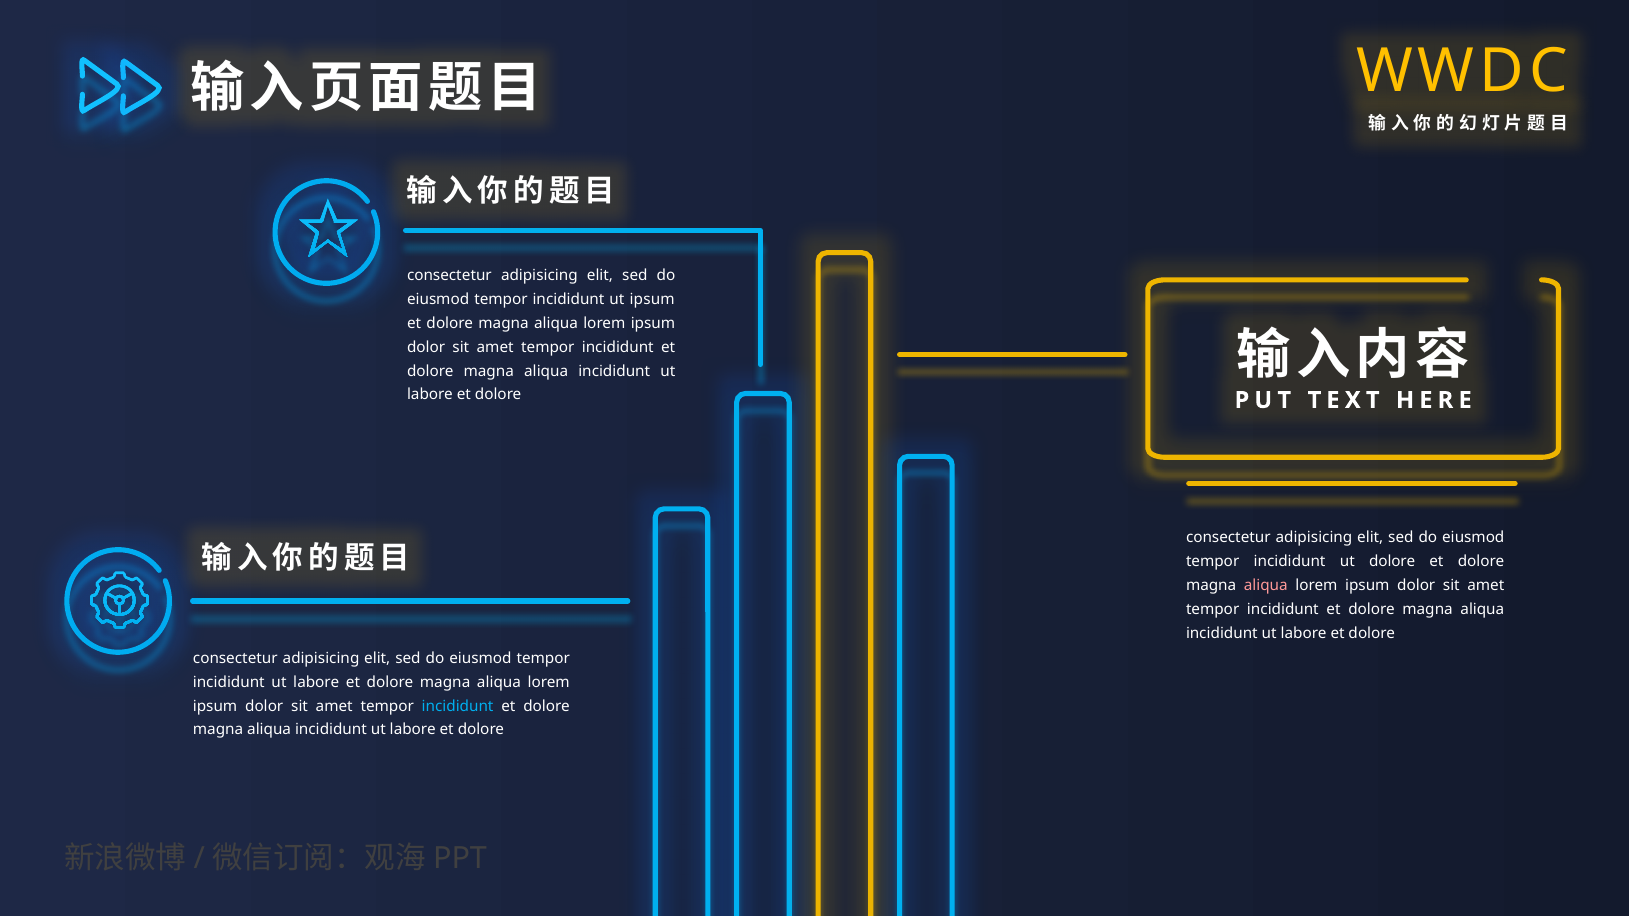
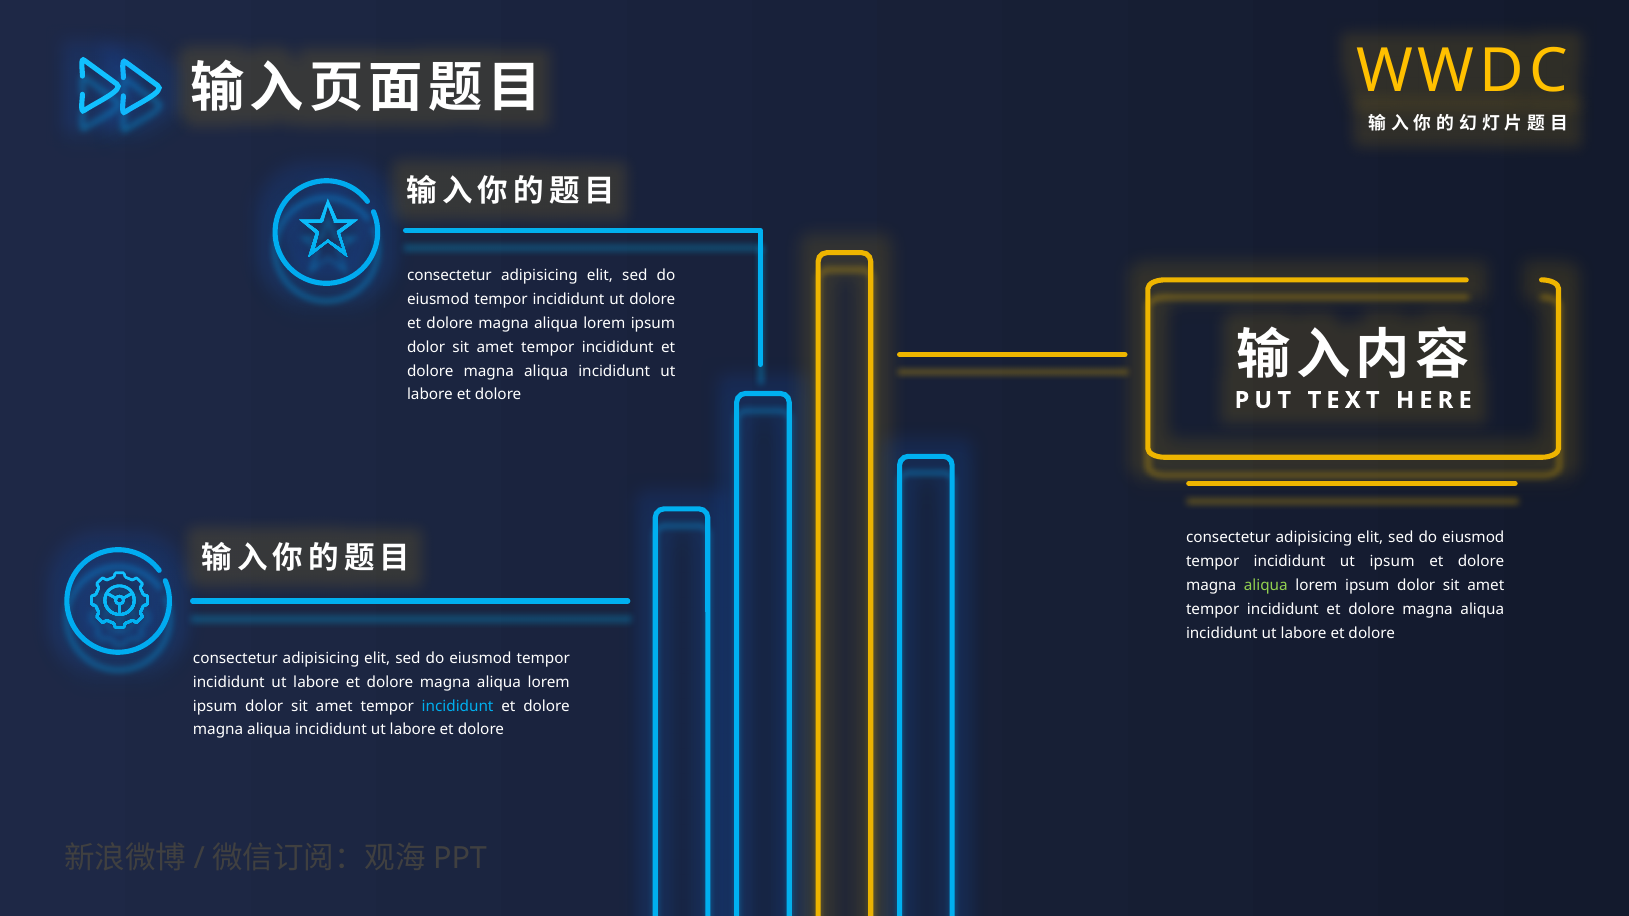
ut ipsum: ipsum -> dolore (652, 300)
ut dolore: dolore -> ipsum (1392, 562)
aliqua colour: pink -> light green (1266, 586)
